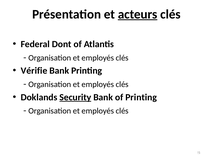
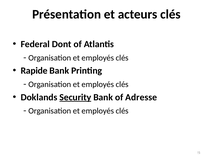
acteurs underline: present -> none (138, 14)
Vérifie: Vérifie -> Rapide (34, 71)
of Printing: Printing -> Adresse (141, 97)
